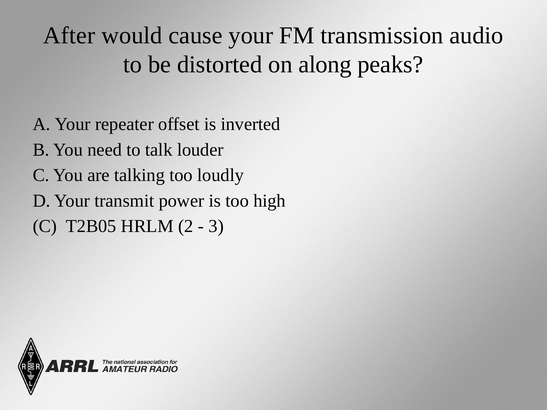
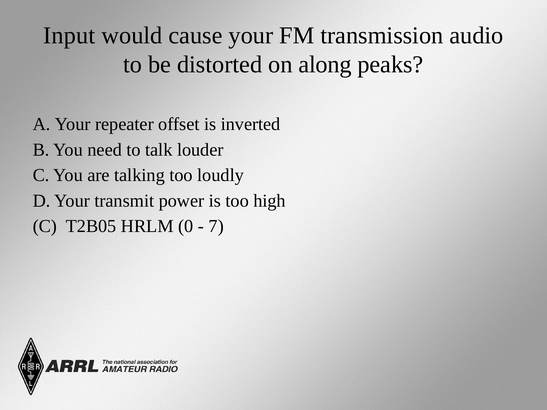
After: After -> Input (69, 35)
2: 2 -> 0 (186, 226)
3: 3 -> 7 (216, 226)
